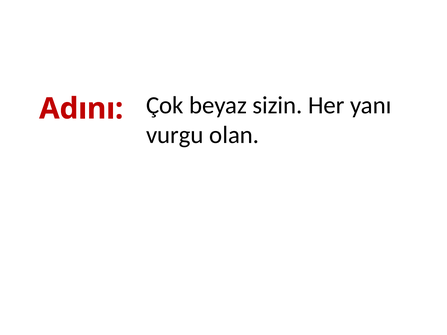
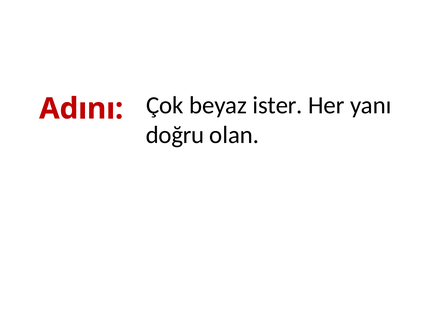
sizin: sizin -> ister (278, 105)
vurgu: vurgu -> doğru (175, 135)
